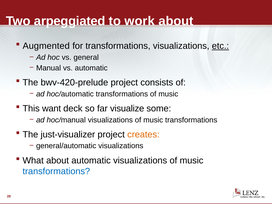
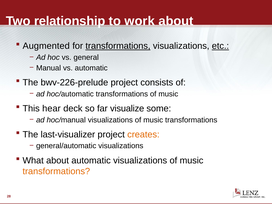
arpeggiated: arpeggiated -> relationship (70, 21)
transformations underline: none -> present (118, 46)
bwv-420-prelude: bwv-420-prelude -> bwv-226-prelude (74, 83)
want: want -> hear (51, 109)
just-visualizer: just-visualizer -> last-visualizer (68, 135)
transformations colour: blue -> orange (56, 171)
